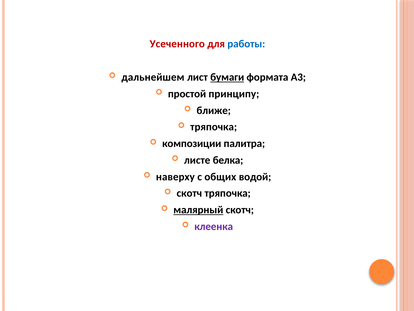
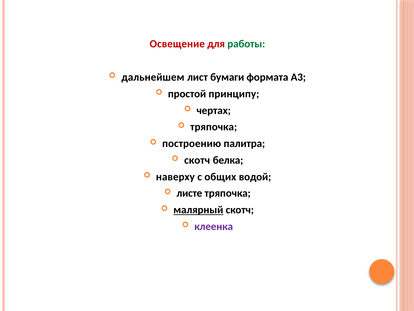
Усеченного: Усеченного -> Освещение (177, 44)
работы colour: blue -> green (246, 44)
бумаги underline: present -> none (227, 77)
ближе: ближе -> чертах (214, 110)
композиции: композиции -> построению (192, 143)
листе: листе -> скотч (197, 160)
скотч: скотч -> листе (189, 193)
